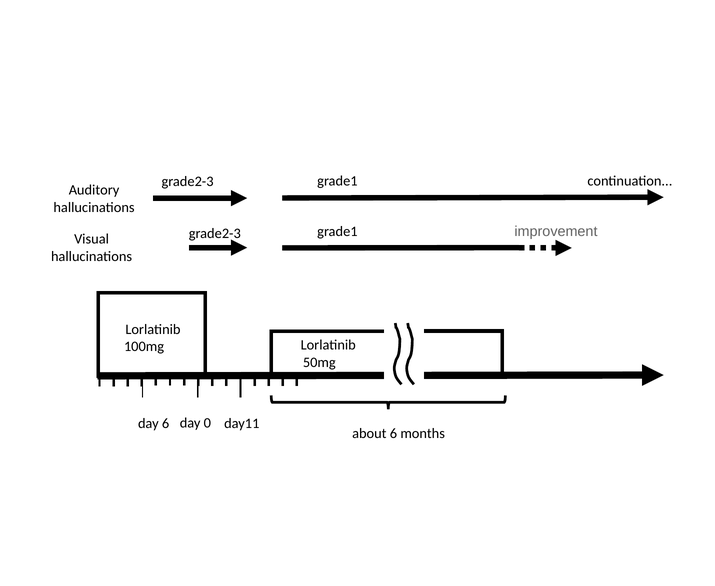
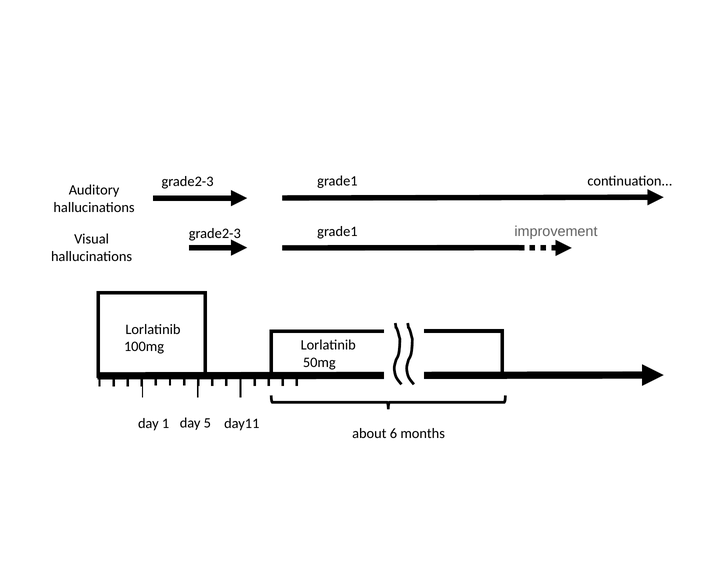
0: 0 -> 5 (207, 423)
day 6: 6 -> 1 (166, 423)
